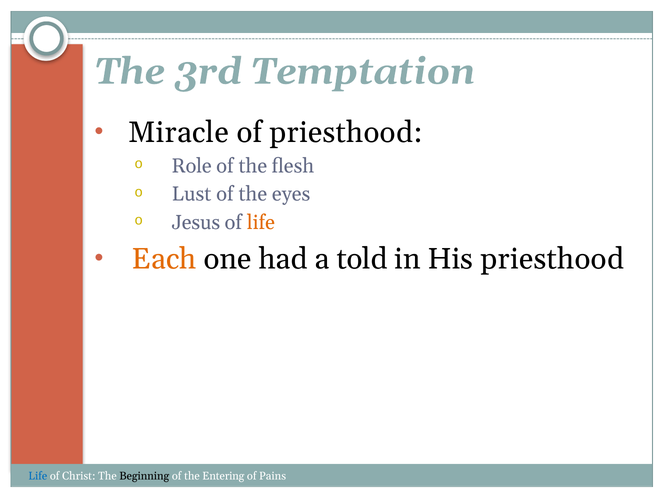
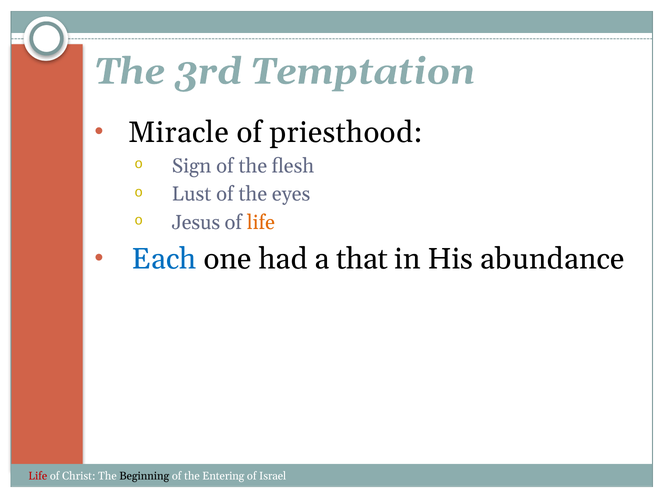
Role: Role -> Sign (192, 166)
Each colour: orange -> blue (164, 259)
told: told -> that (362, 259)
His priesthood: priesthood -> abundance (552, 259)
Life colour: blue -> red (38, 476)
Pains: Pains -> Israel (273, 476)
